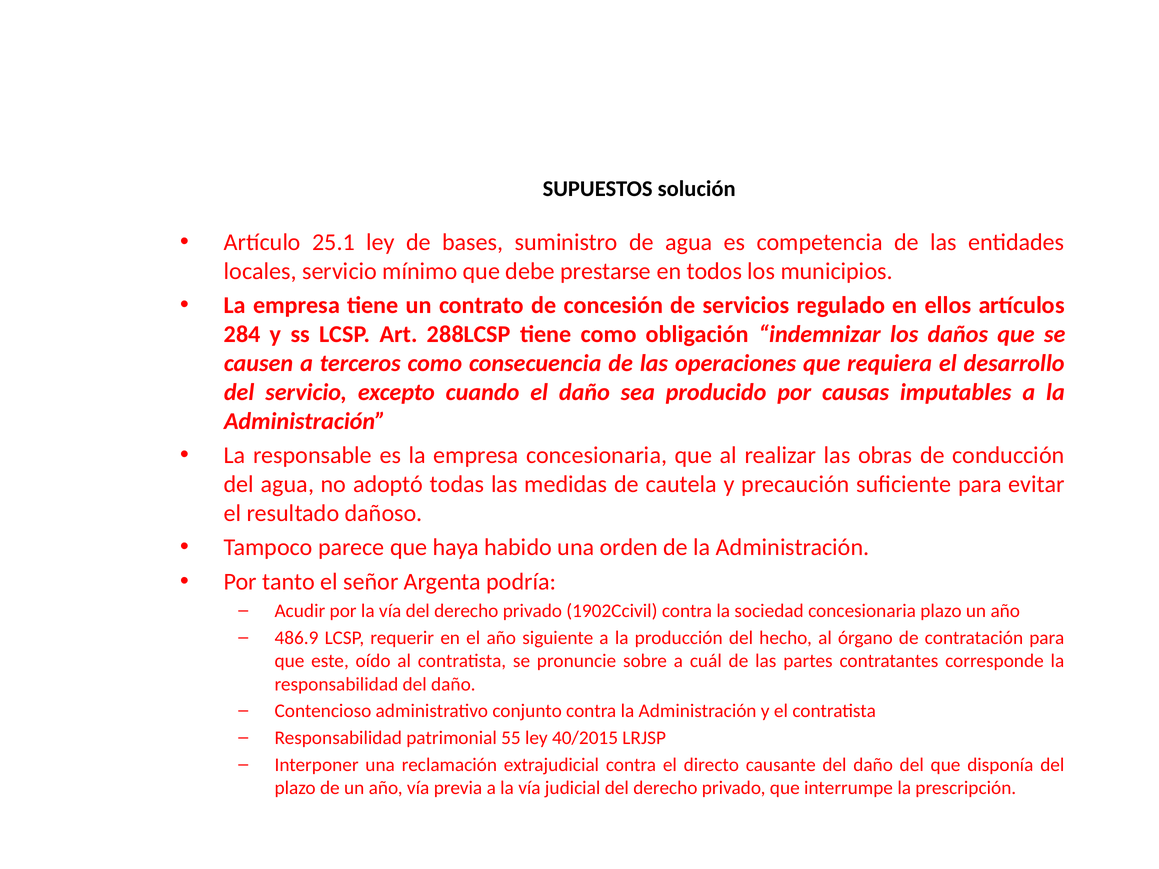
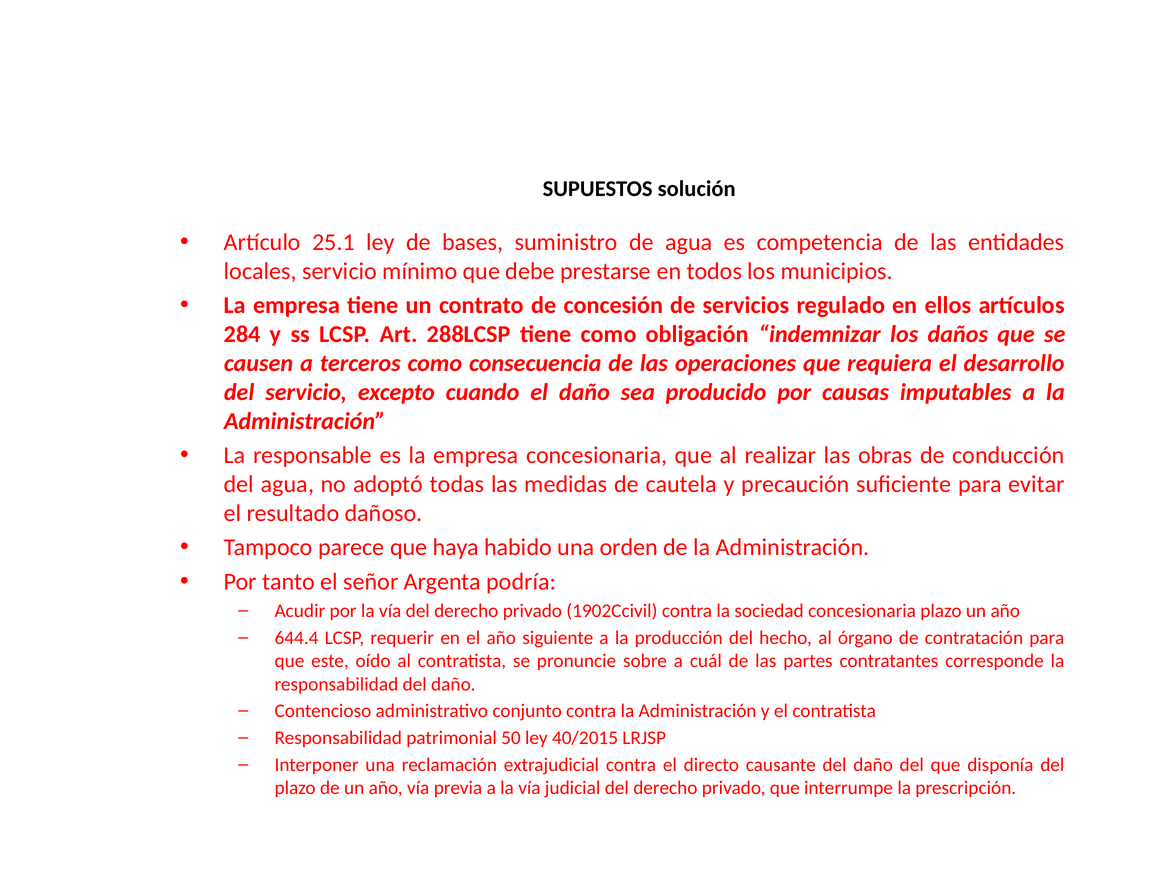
486.9: 486.9 -> 644.4 (297, 638)
55: 55 -> 50 (511, 738)
